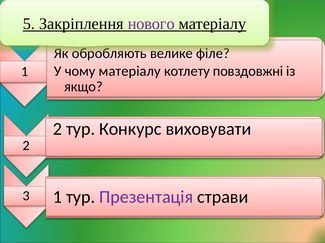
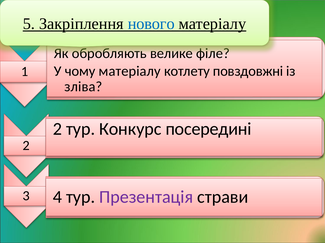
нового colour: purple -> blue (151, 24)
якщо: якщо -> зліва (83, 87)
виховувати: виховувати -> посередині (208, 129)
3 1: 1 -> 4 (57, 198)
